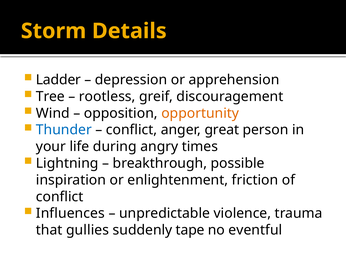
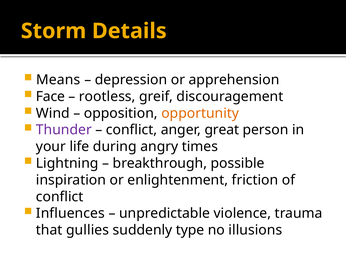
Ladder: Ladder -> Means (58, 80)
Tree: Tree -> Face (50, 97)
Thunder colour: blue -> purple (64, 130)
tape: tape -> type (190, 231)
eventful: eventful -> illusions (255, 231)
